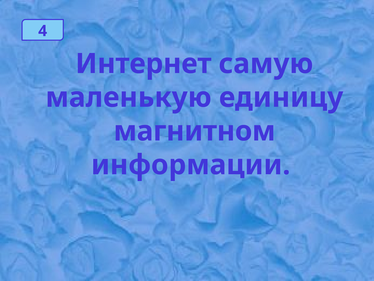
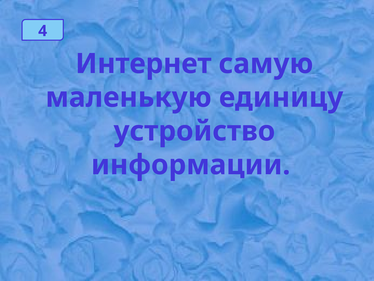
магнитном: магнитном -> устройство (194, 131)
